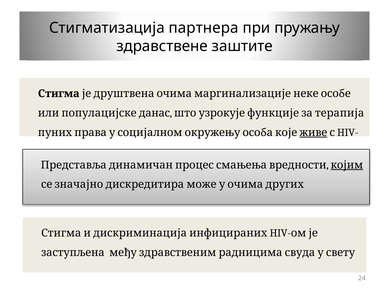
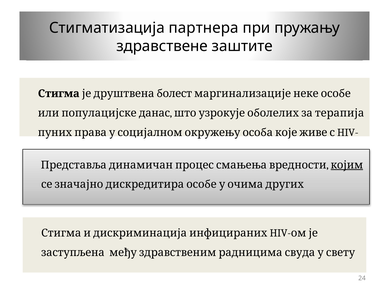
друштвена очима: очима -> болест (174, 93)
функције: функције -> оболелих (273, 113)
живе underline: present -> none (313, 132)
може: може -> особе (201, 184)
